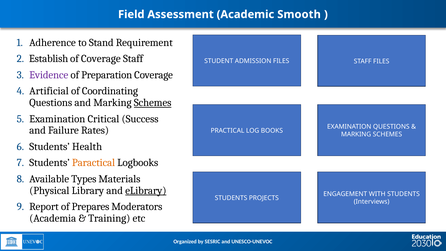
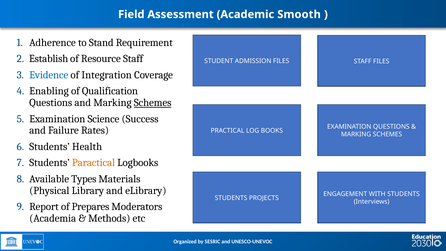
of Coverage: Coverage -> Resource (101, 59)
Evidence colour: purple -> blue (49, 75)
Preparation: Preparation -> Integration (107, 75)
Artificial: Artificial -> Enabling (49, 91)
Coordinating: Coordinating -> Qualification (110, 91)
Critical: Critical -> Science (103, 119)
eLibrary underline: present -> none (146, 190)
Training: Training -> Methods (109, 218)
